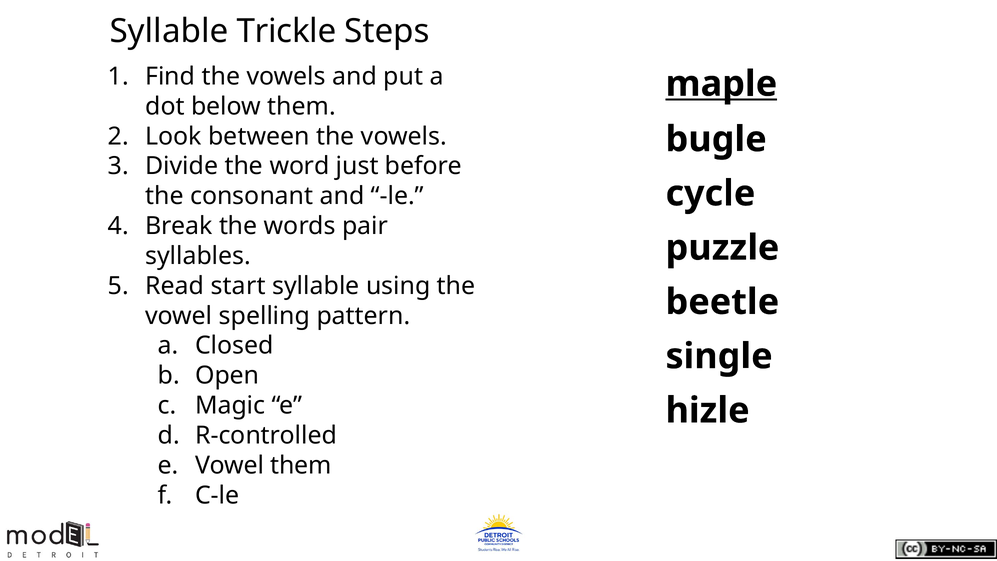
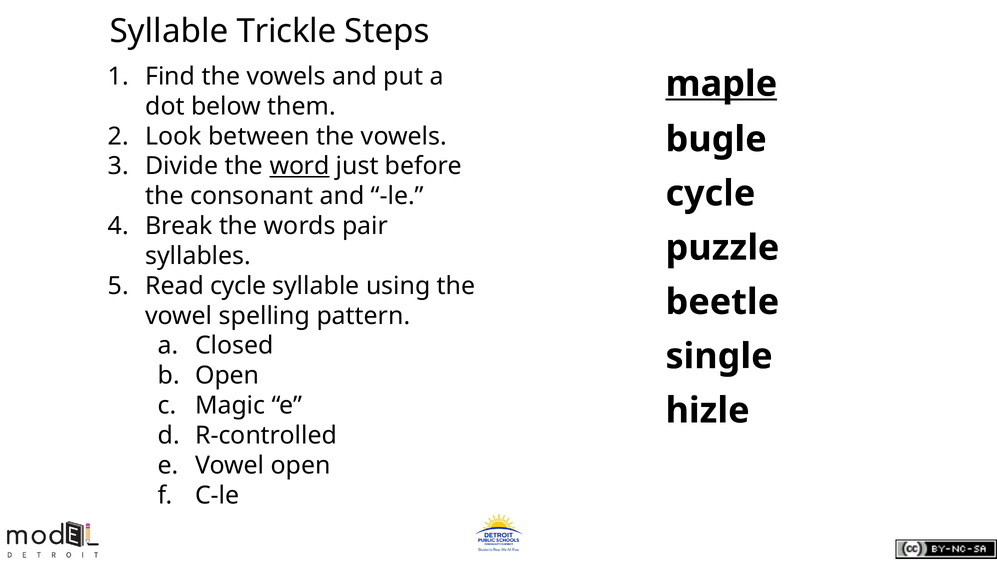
word underline: none -> present (300, 166)
Read start: start -> cycle (238, 286)
Vowel them: them -> open (301, 465)
